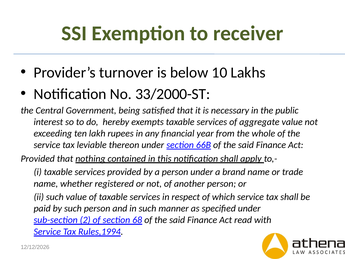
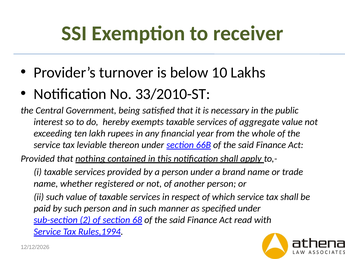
33/2000-ST: 33/2000-ST -> 33/2010-ST (173, 94)
